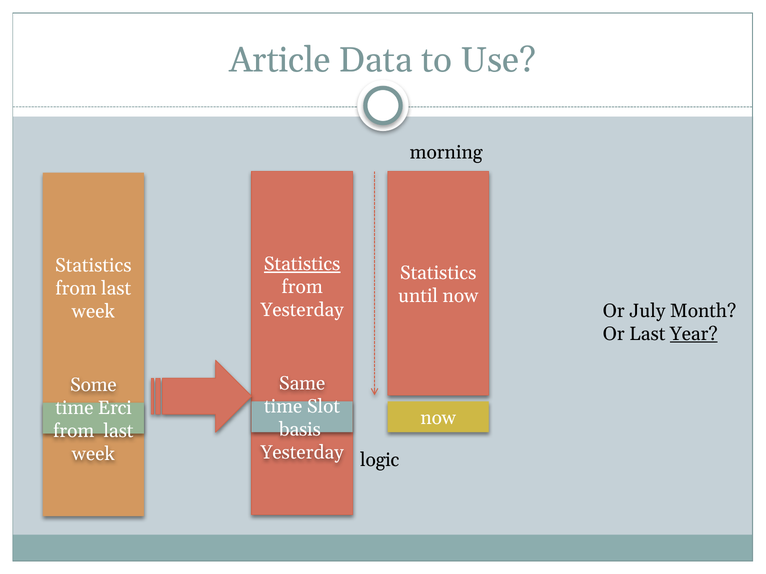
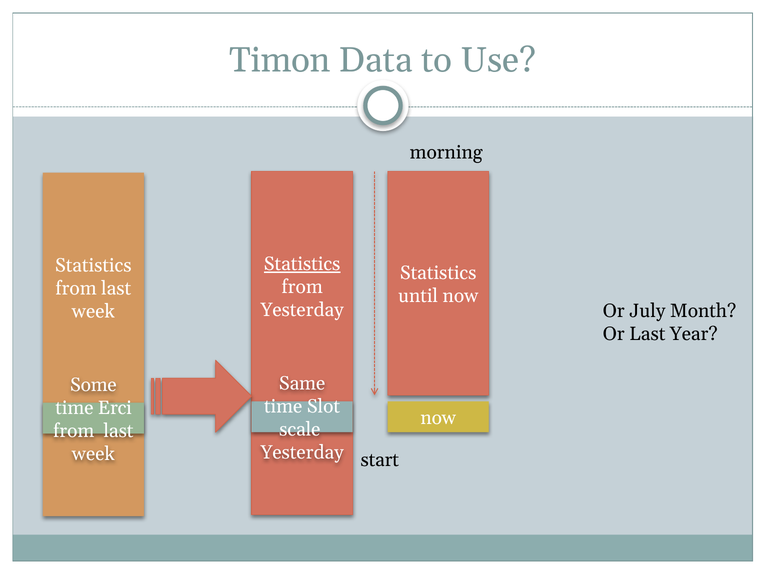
Article: Article -> Timon (280, 60)
Year underline: present -> none (694, 334)
basis: basis -> scale (300, 430)
logic: logic -> start (380, 460)
